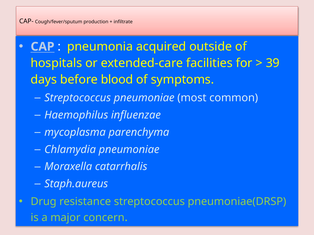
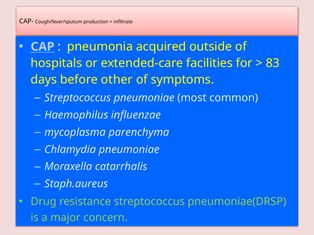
39: 39 -> 83 (273, 63)
blood: blood -> other (117, 80)
